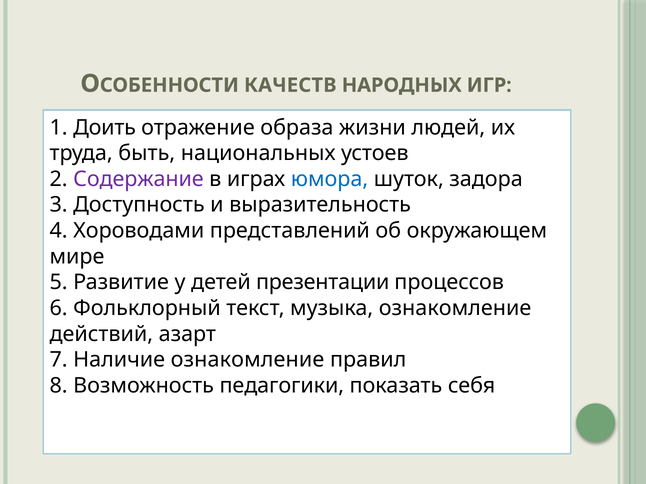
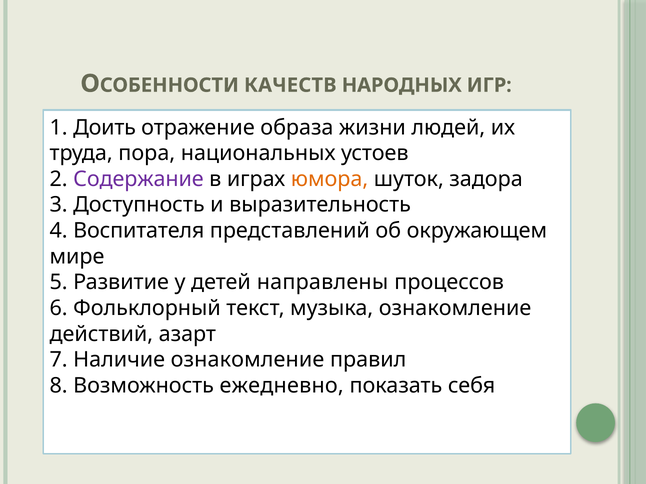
быть: быть -> пора (147, 153)
юмора colour: blue -> orange (330, 179)
Хороводами: Хороводами -> Воспитателя (139, 231)
презентации: презентации -> направлены (323, 283)
педагогики: педагогики -> ежедневно (282, 386)
